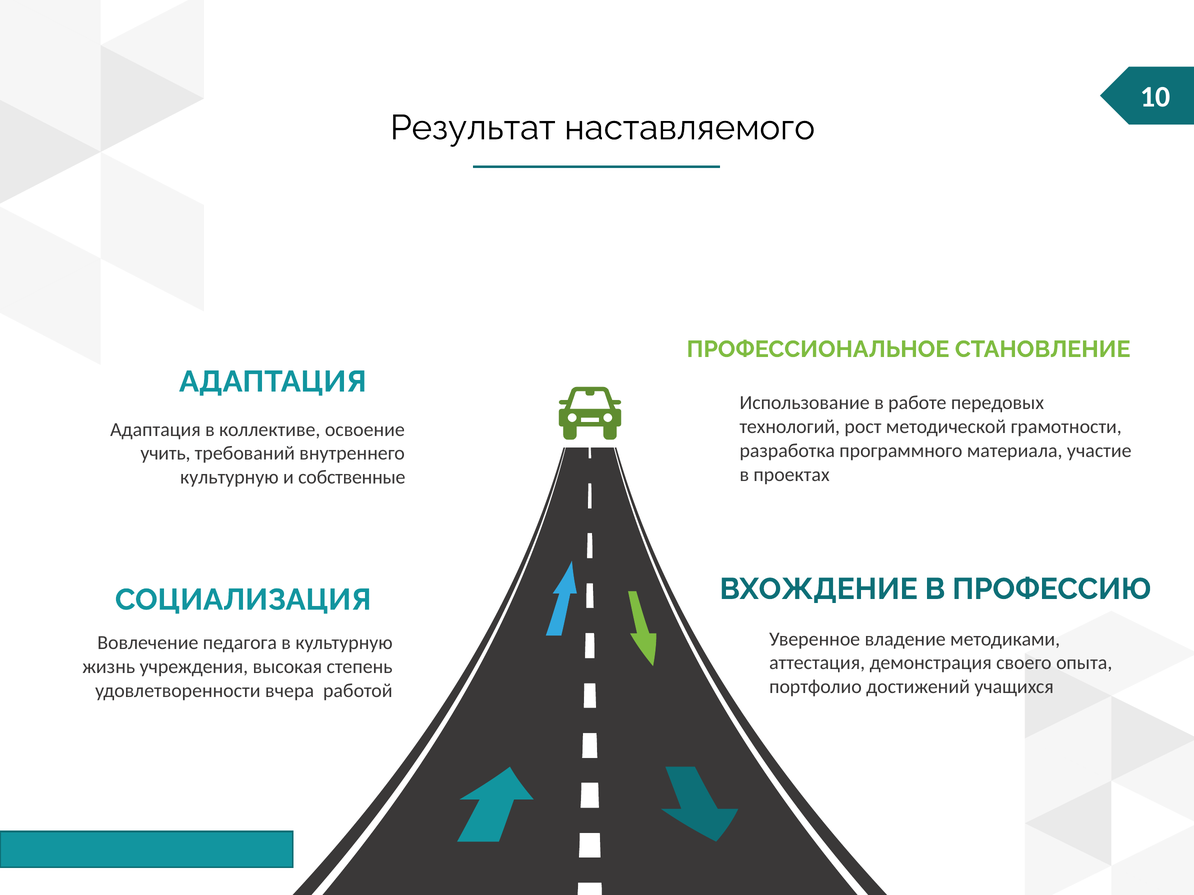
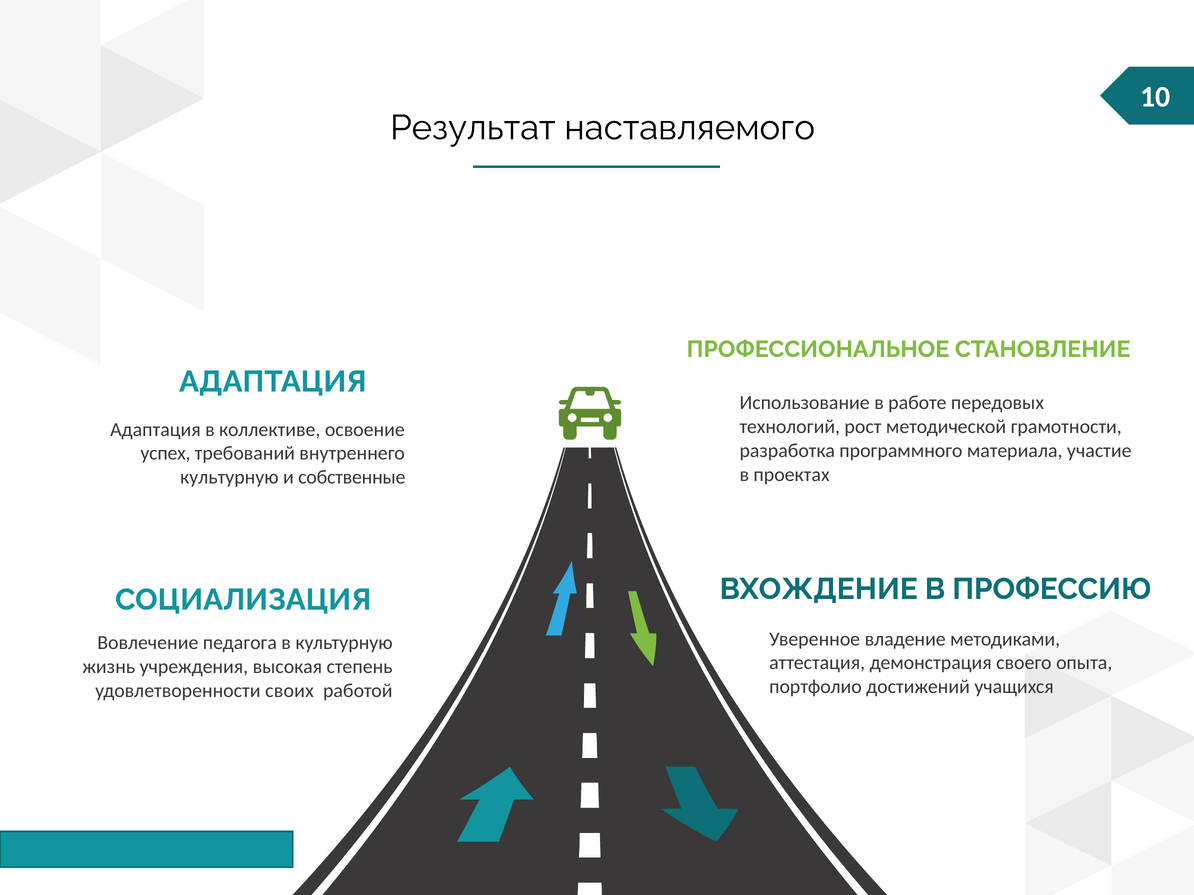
учить: учить -> успех (165, 454)
вчера: вчера -> своих (289, 691)
